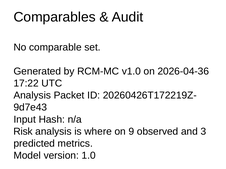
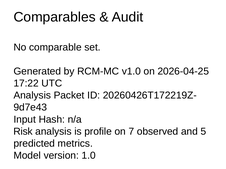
2026-04-36: 2026-04-36 -> 2026-04-25 (183, 72)
where: where -> profile (98, 132)
9: 9 -> 7 (131, 132)
3: 3 -> 5 (203, 132)
